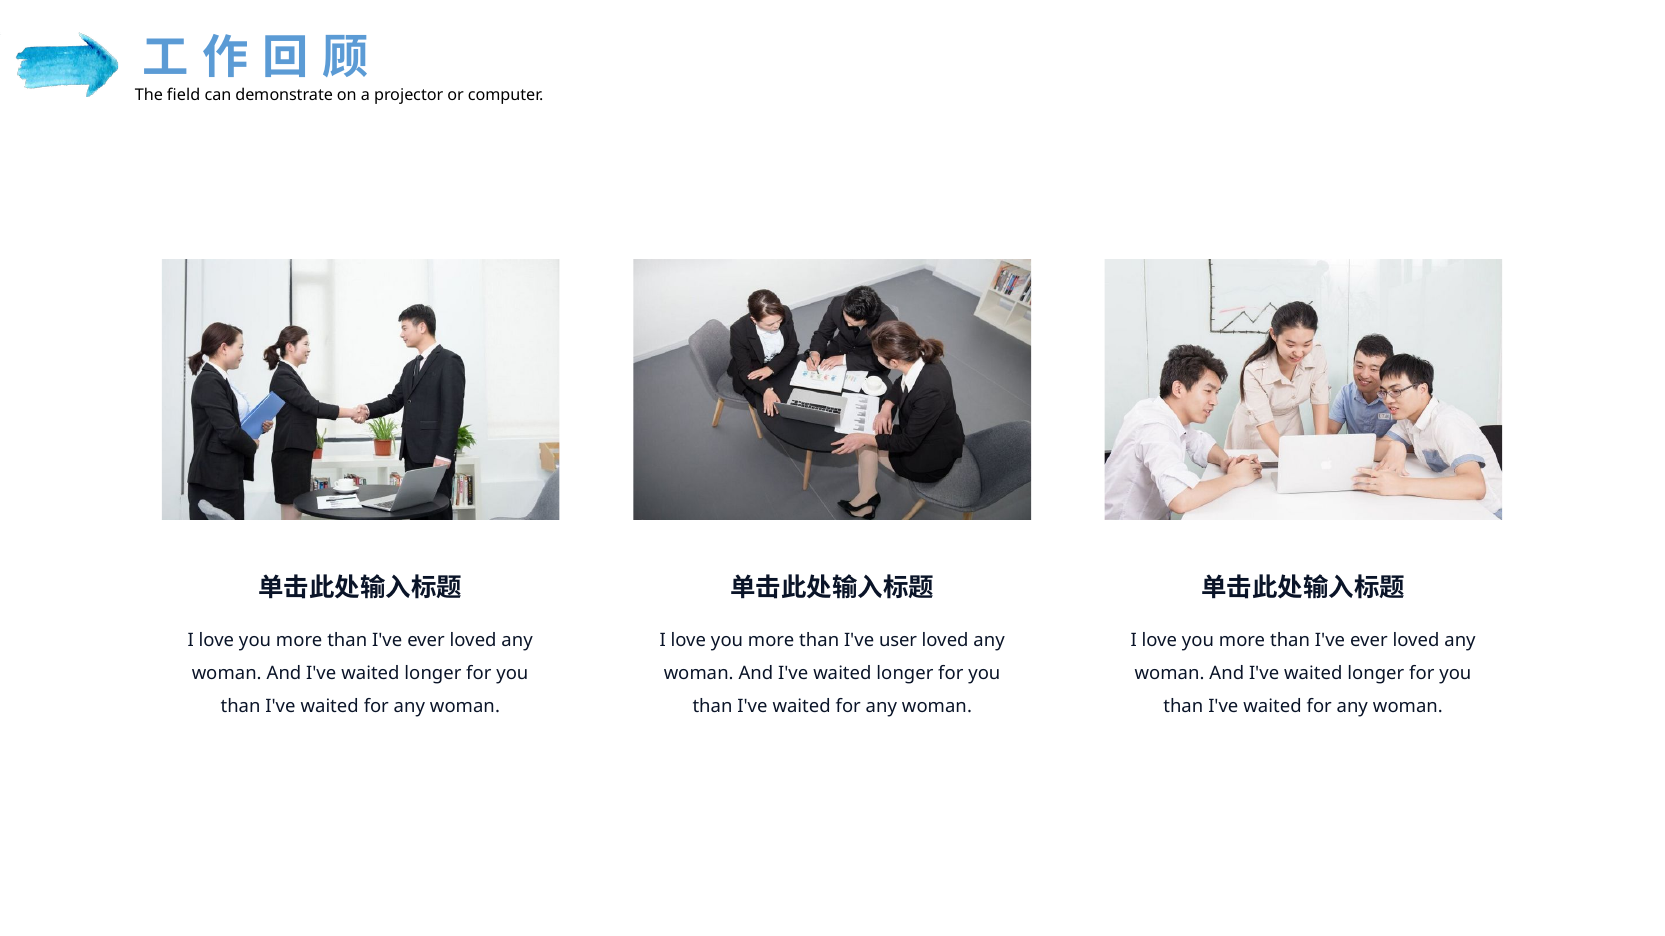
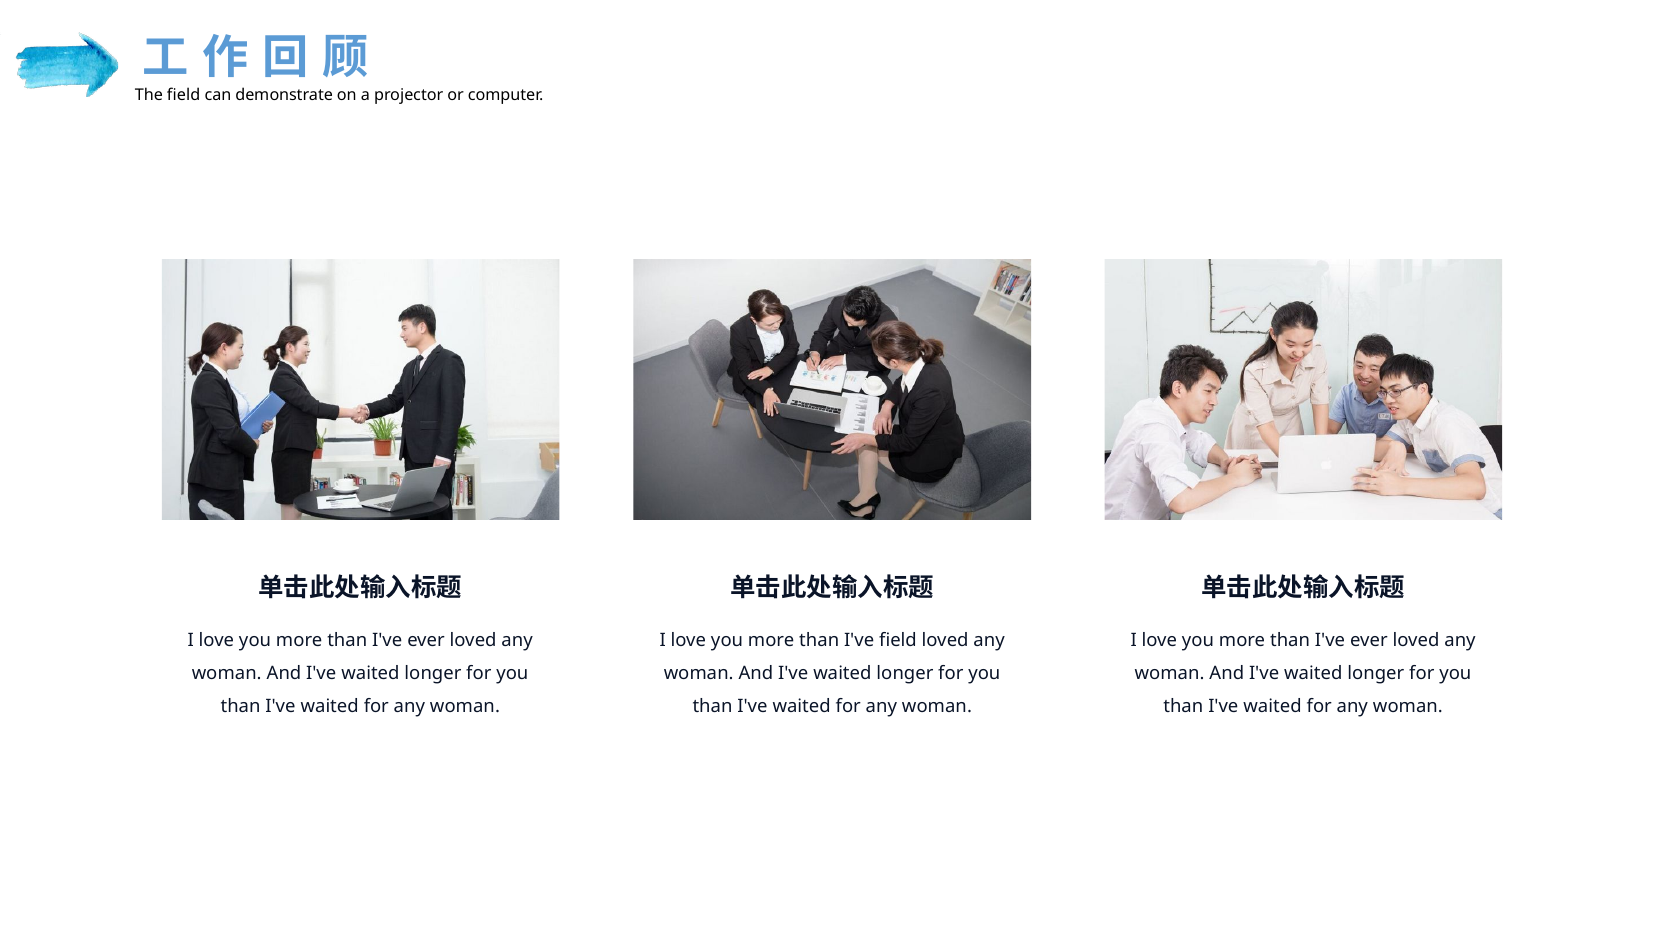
I've user: user -> field (898, 641)
